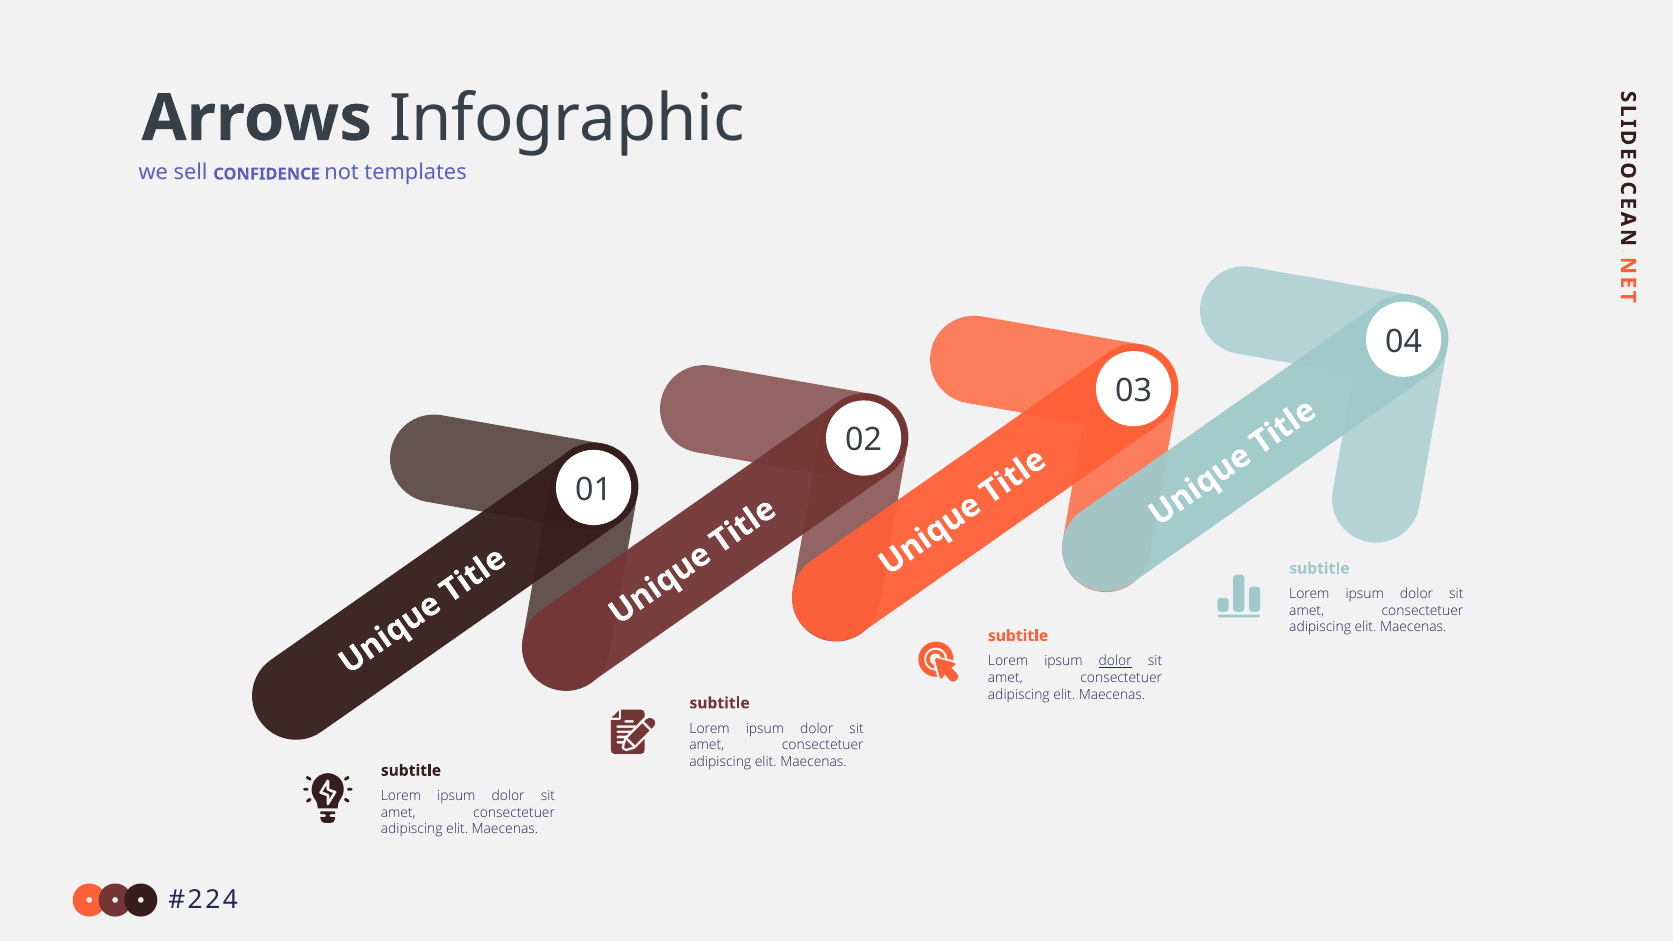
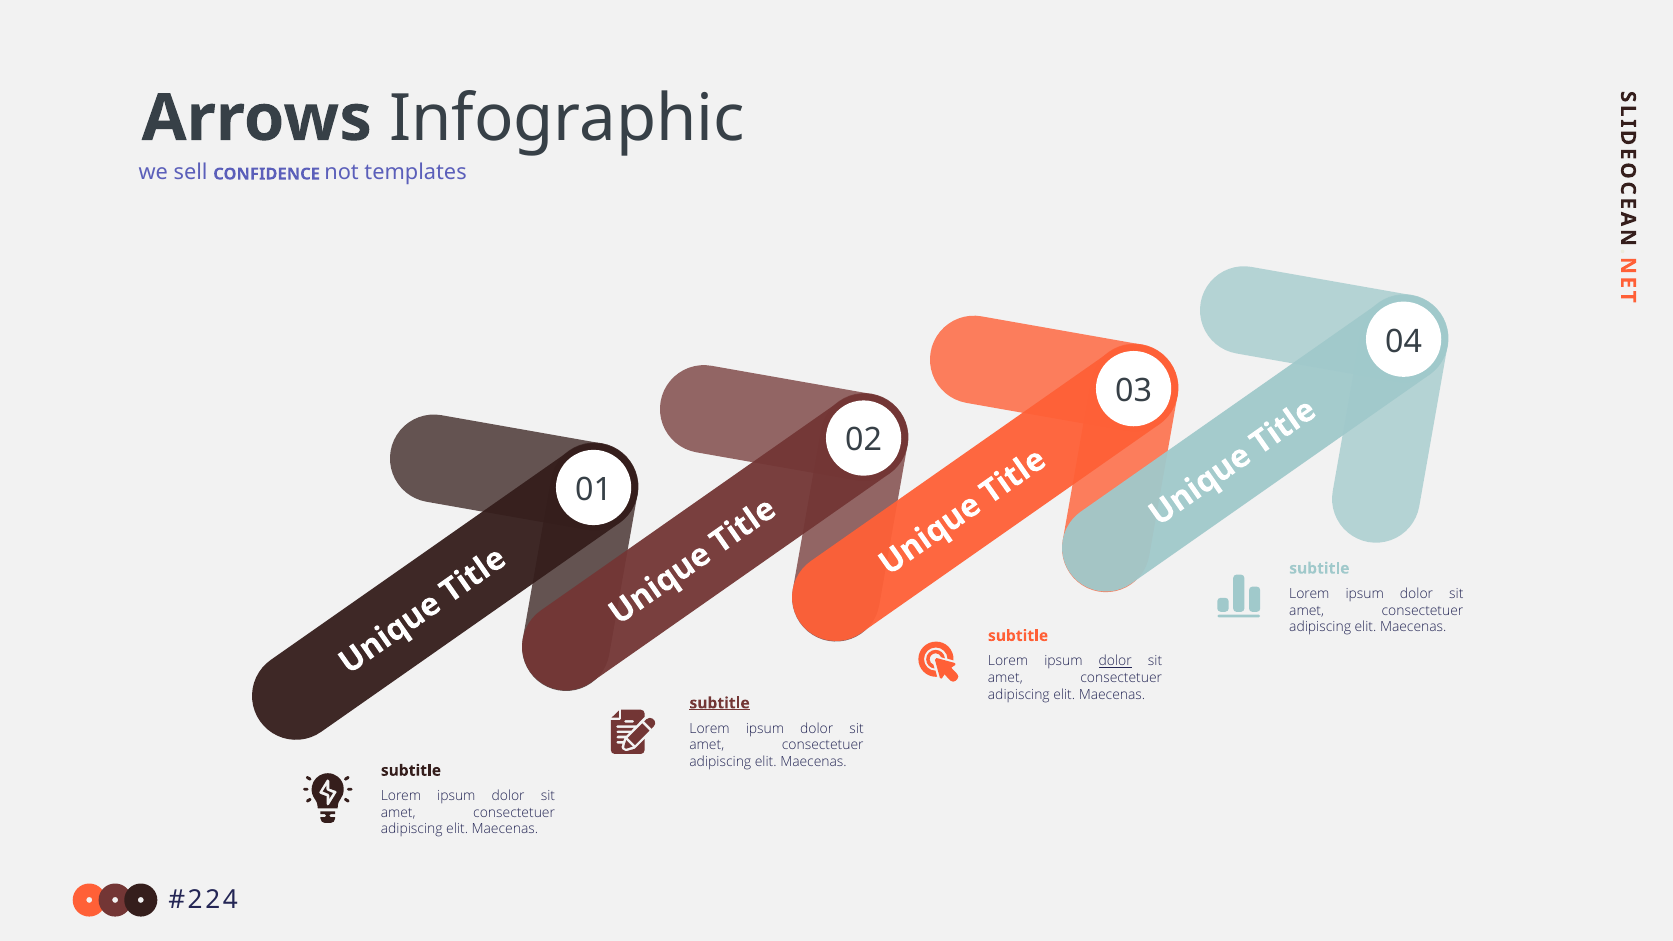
subtitle underline: none -> present (720, 703)
